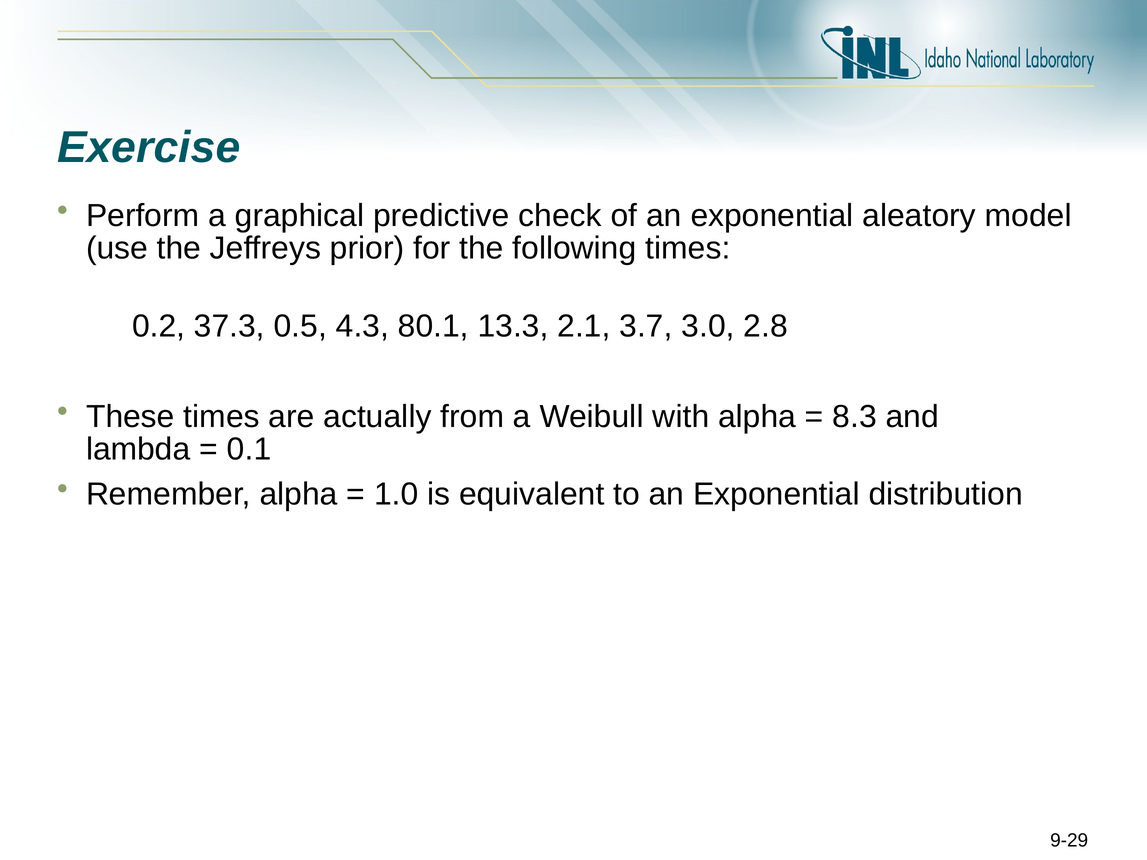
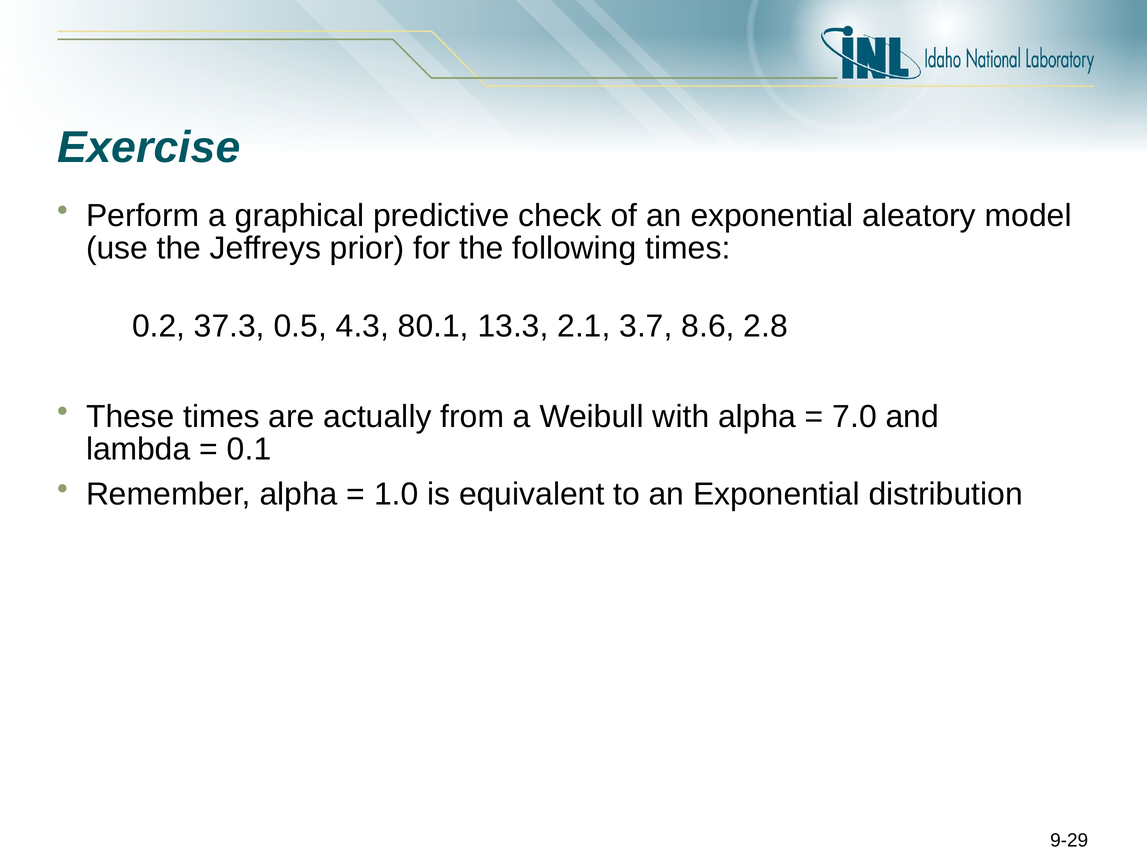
3.0: 3.0 -> 8.6 (708, 326)
8.3: 8.3 -> 7.0 (855, 417)
